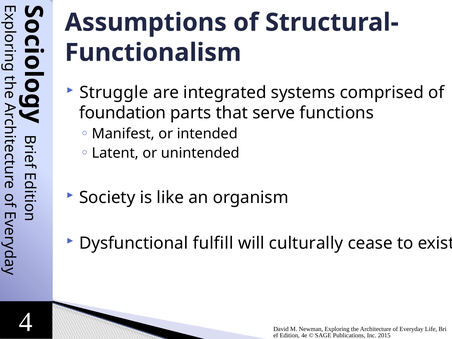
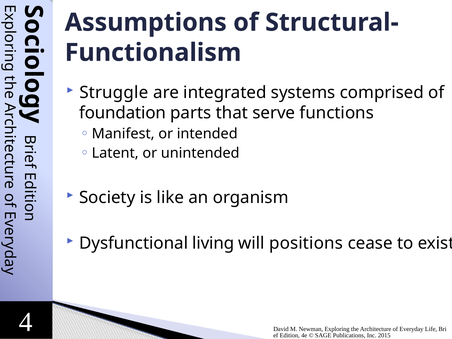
fulfill: fulfill -> living (213, 243)
culturally: culturally -> positions (306, 243)
